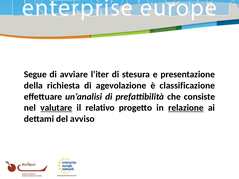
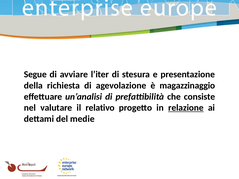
classificazione: classificazione -> magazzinaggio (187, 86)
valutare underline: present -> none (56, 108)
avviso: avviso -> medie (82, 119)
